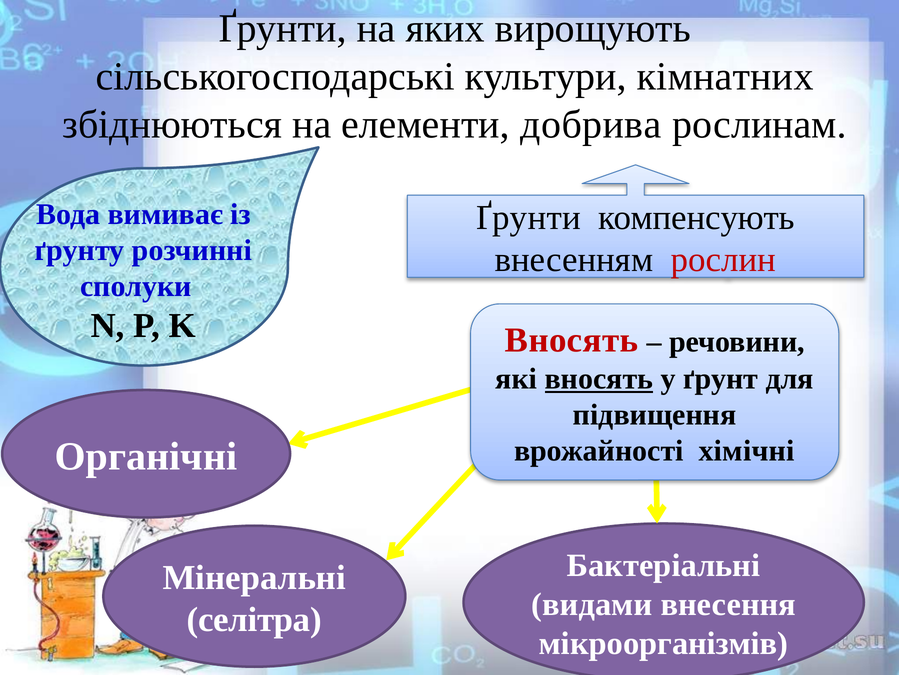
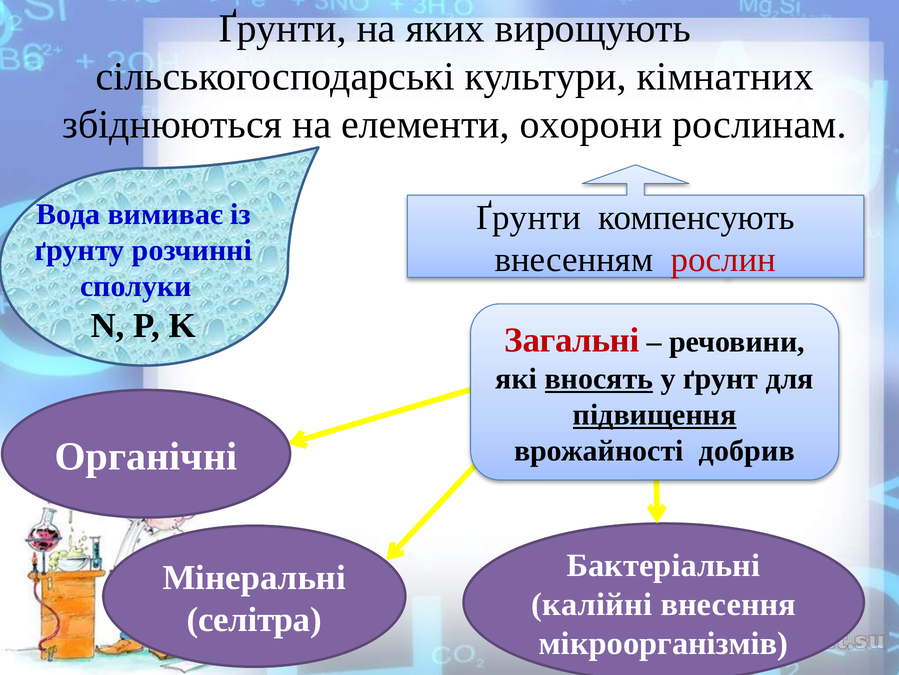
добрива: добрива -> охорони (591, 124)
Вносять: Вносять -> Загальні (572, 340)
підвищення underline: none -> present (655, 415)
хімічні: хімічні -> добрив (747, 451)
видами: видами -> калійні (592, 604)
